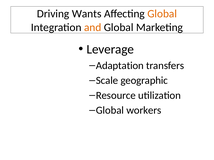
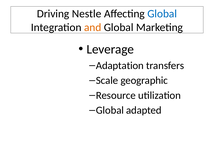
Wants: Wants -> Nestle (87, 14)
Global colour: orange -> blue (162, 14)
workers: workers -> adapted (144, 111)
